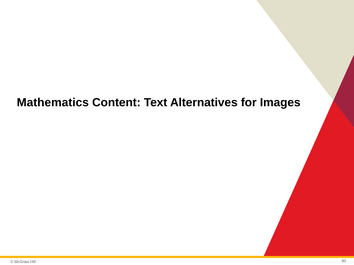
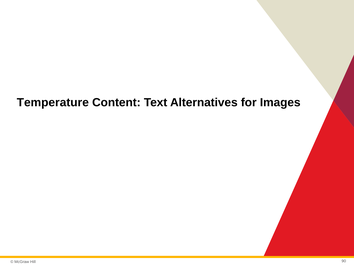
Mathematics: Mathematics -> Temperature (53, 103)
